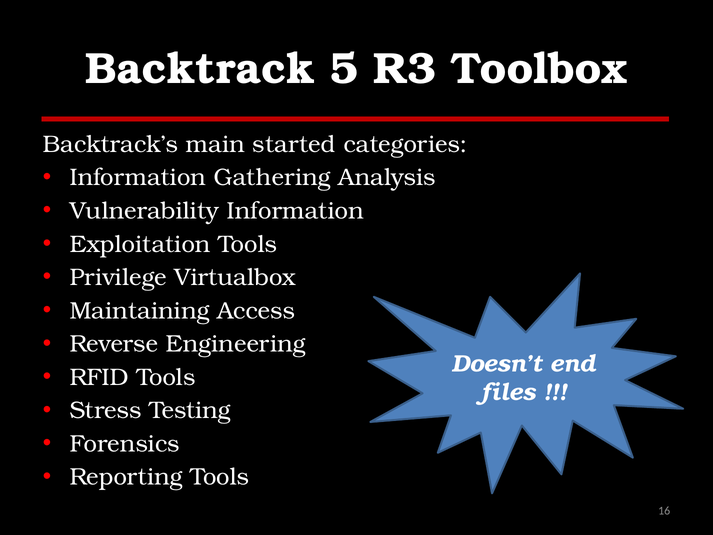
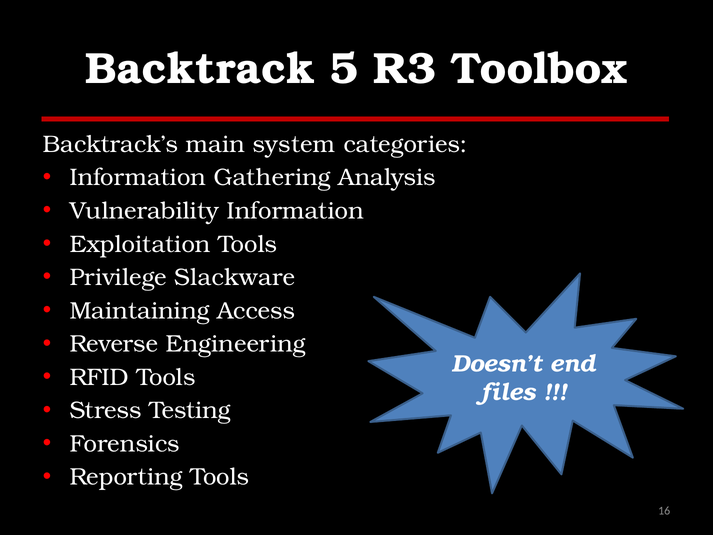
started: started -> system (294, 144)
Virtualbox: Virtualbox -> Slackware (235, 277)
